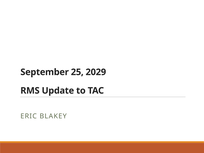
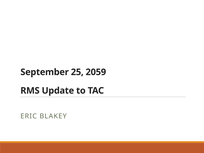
2029: 2029 -> 2059 (96, 72)
